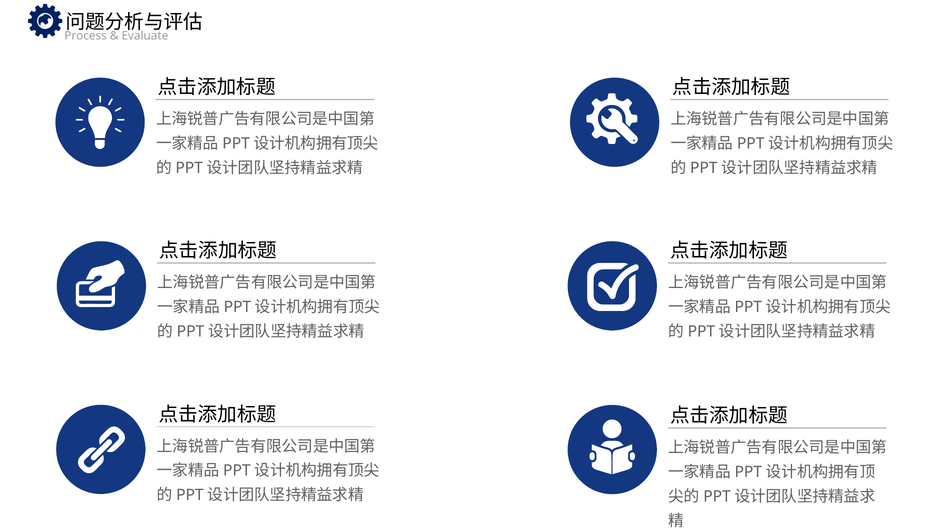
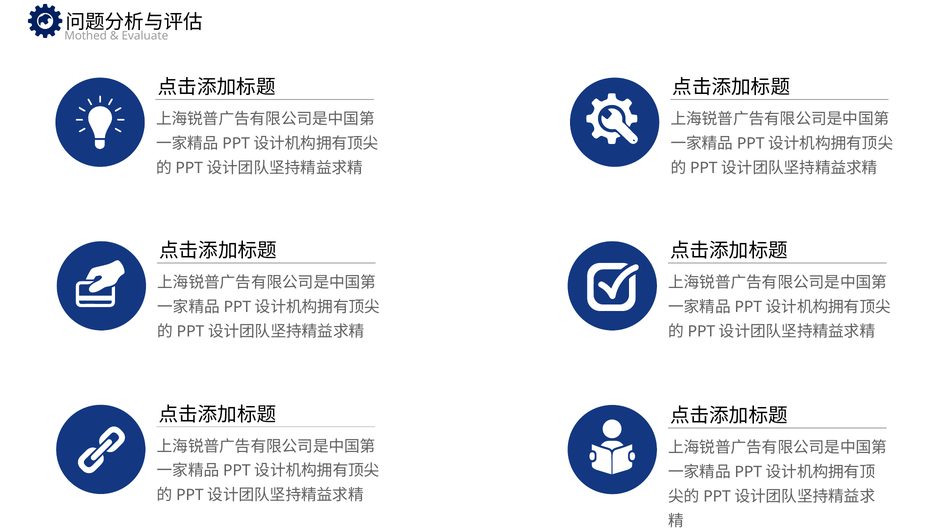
Process: Process -> Mothed (86, 36)
